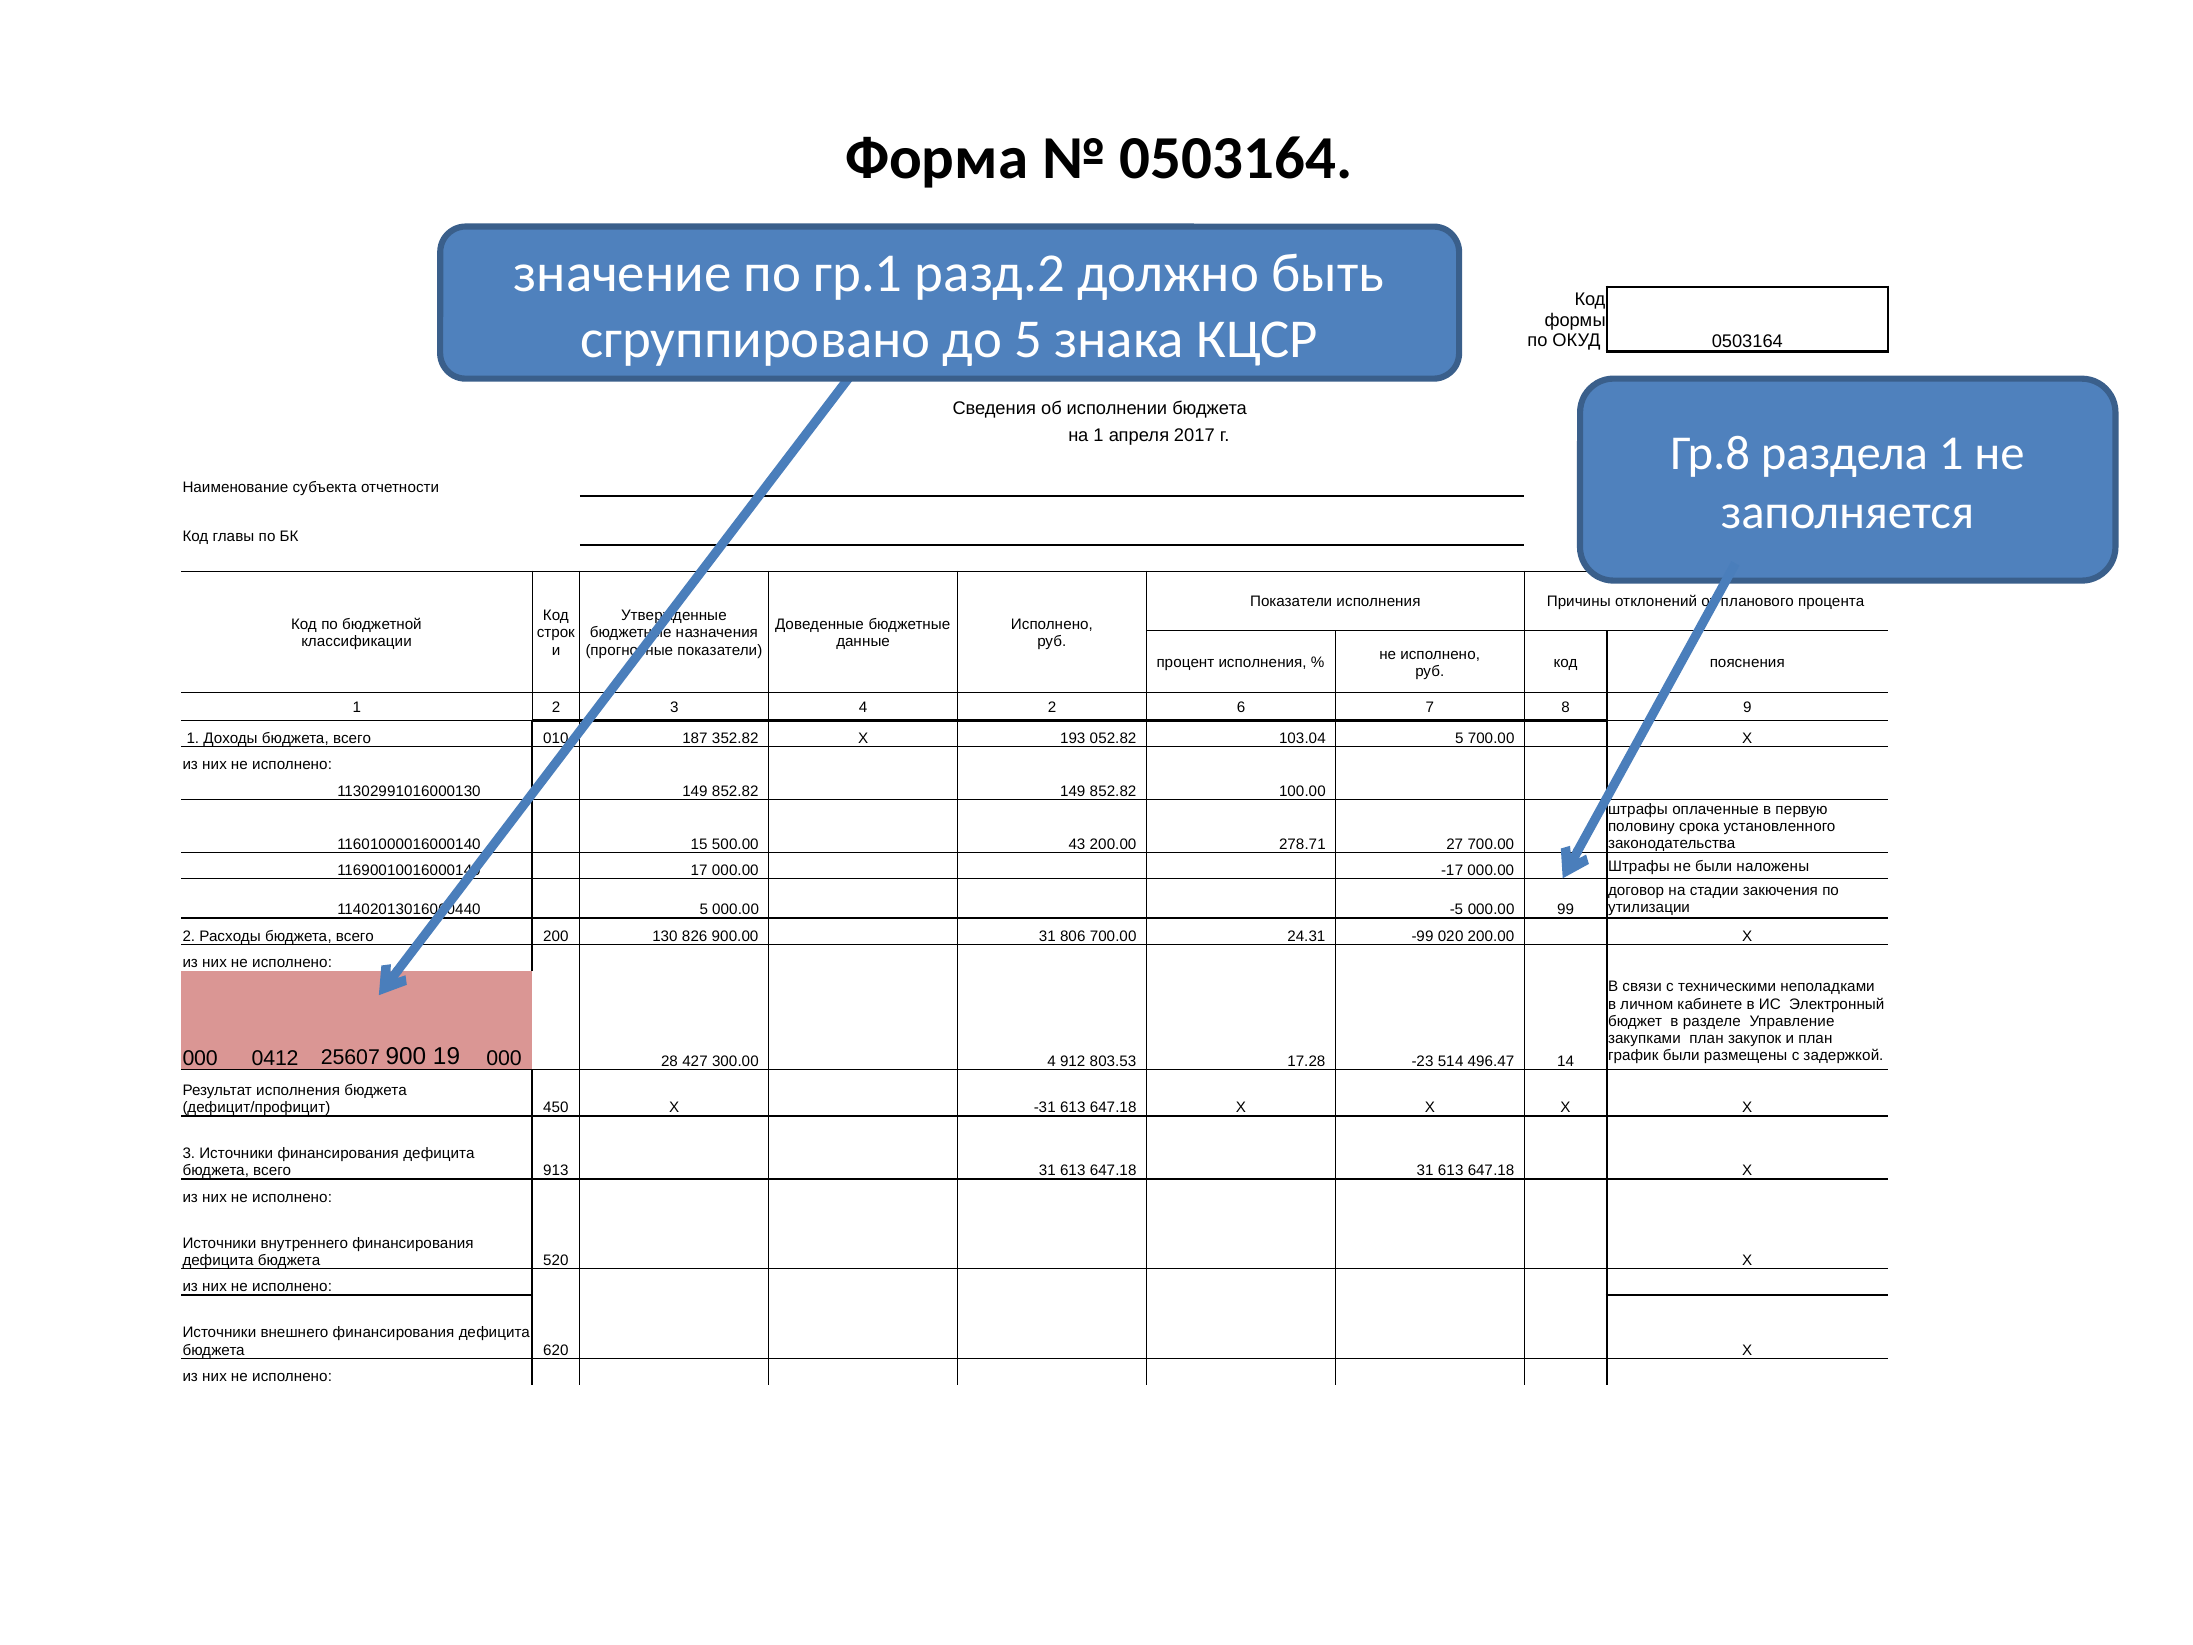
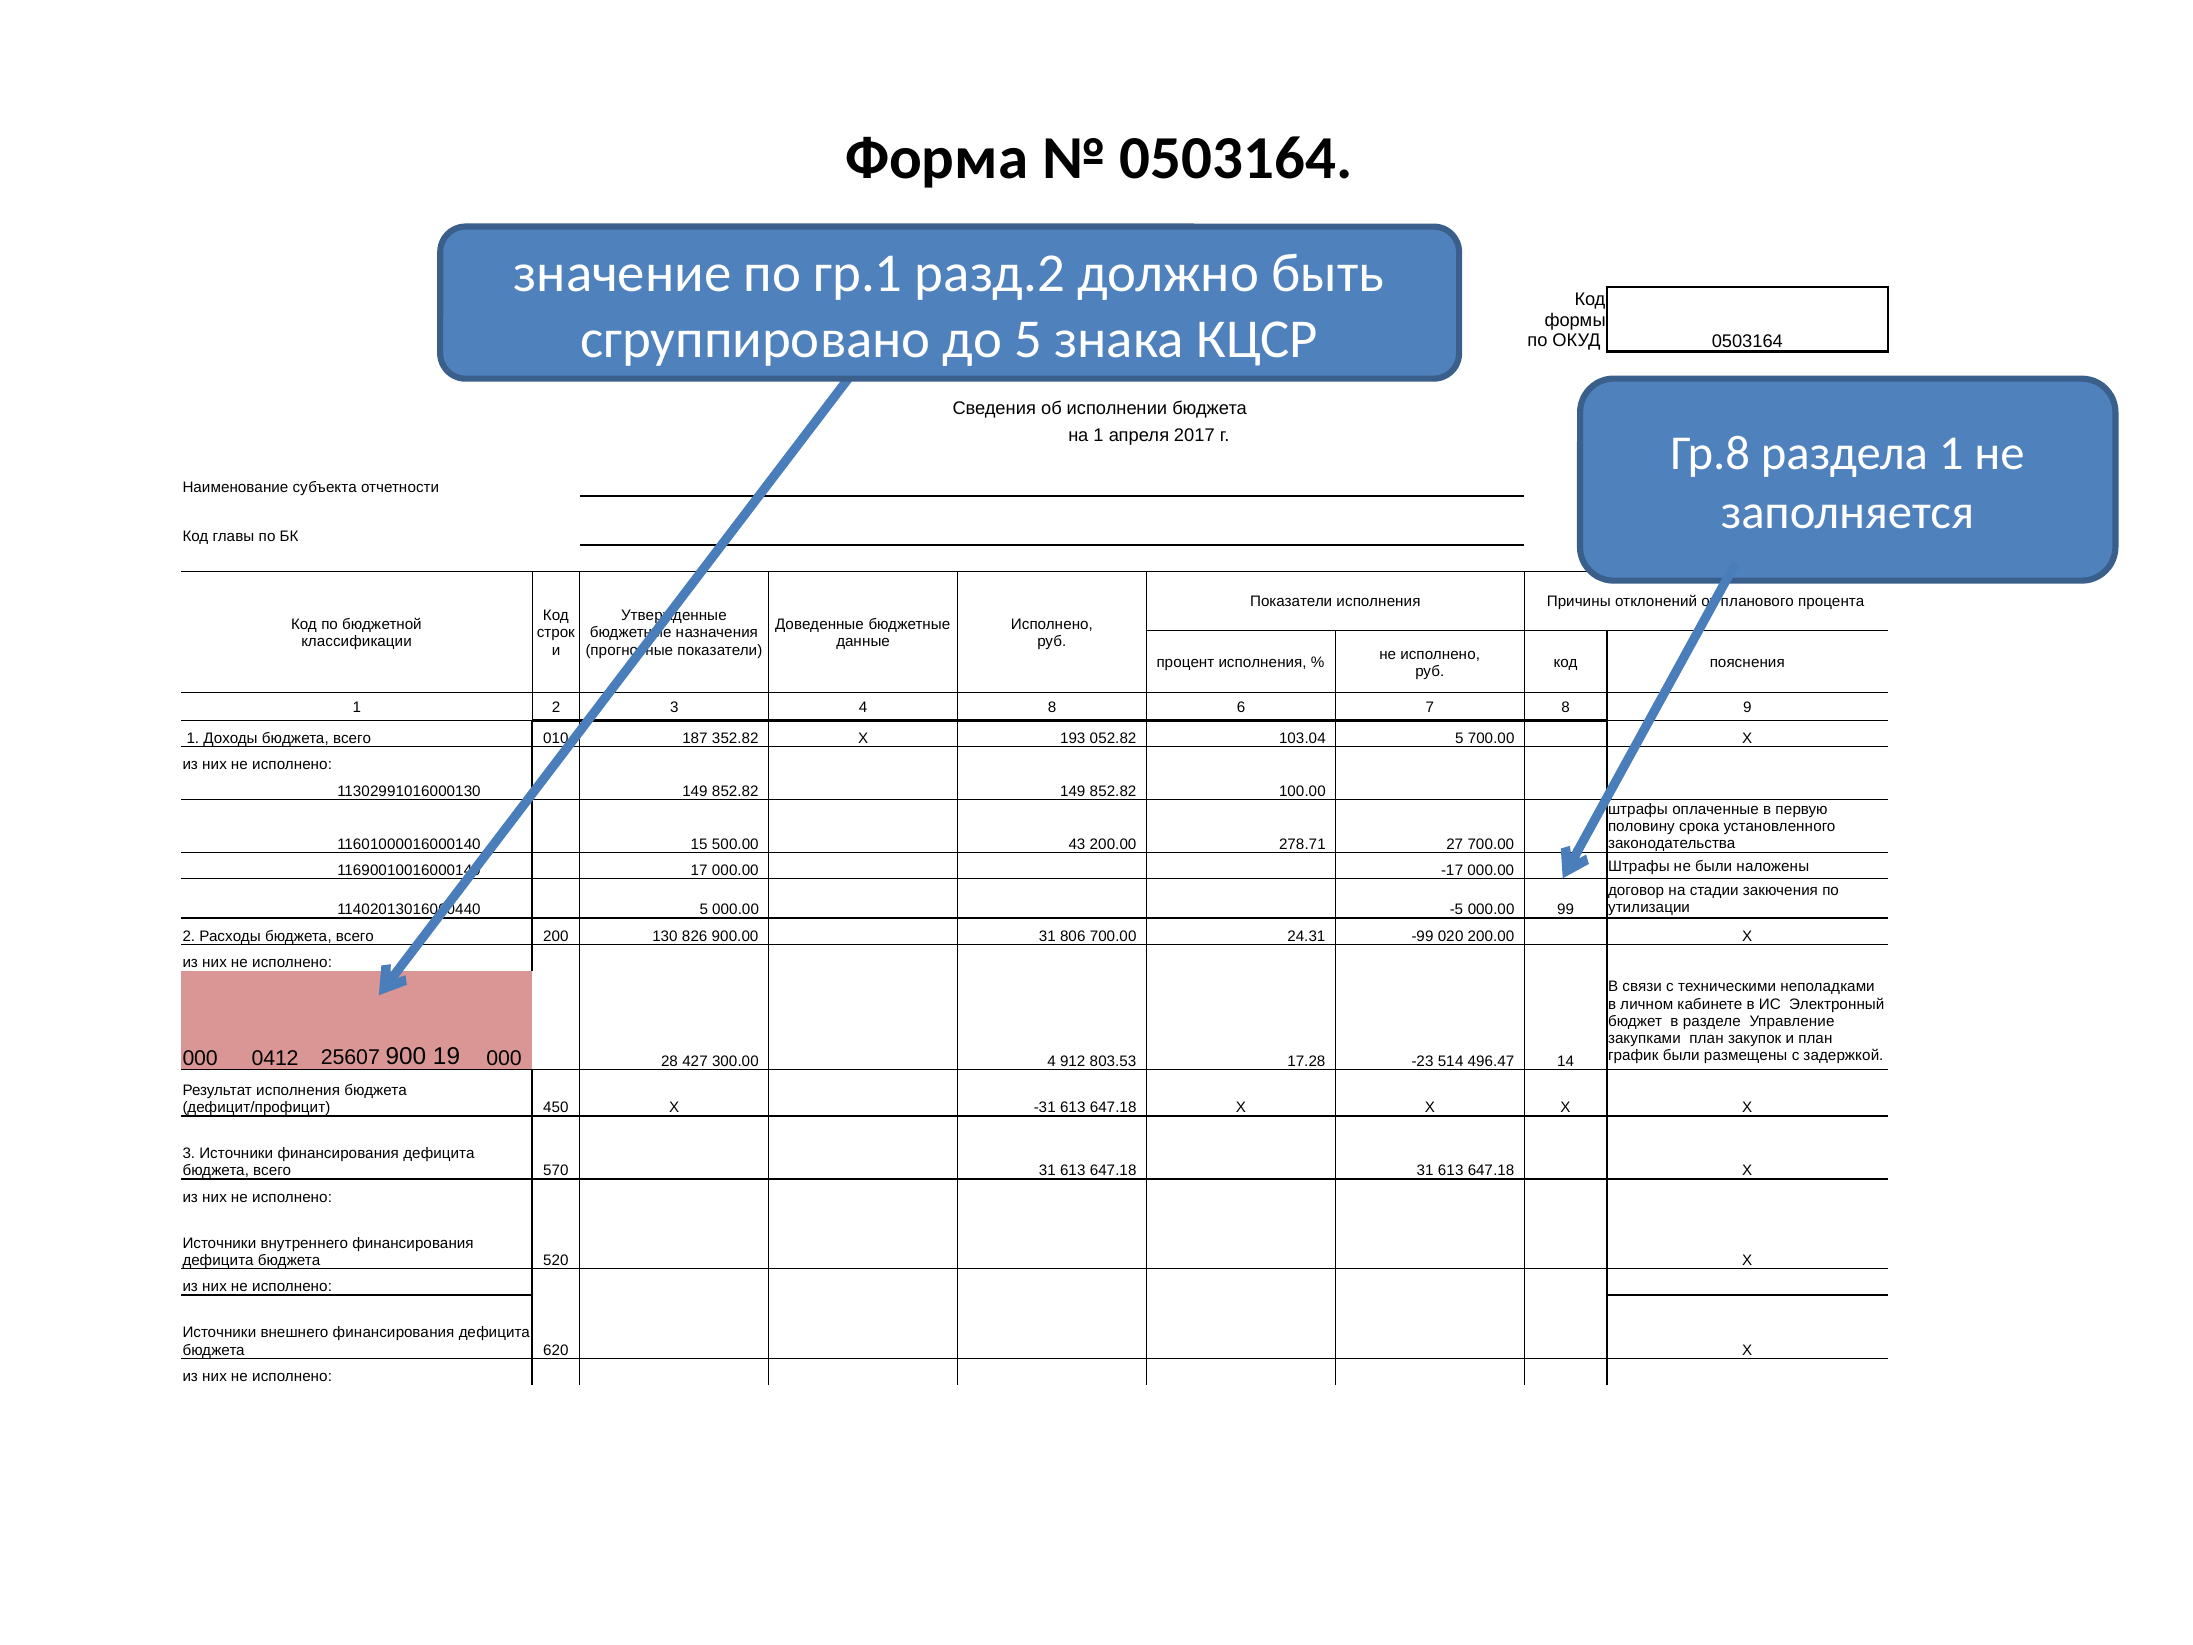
2: 2 -> 8 (1052, 707)
913: 913 -> 570 (556, 1171)
